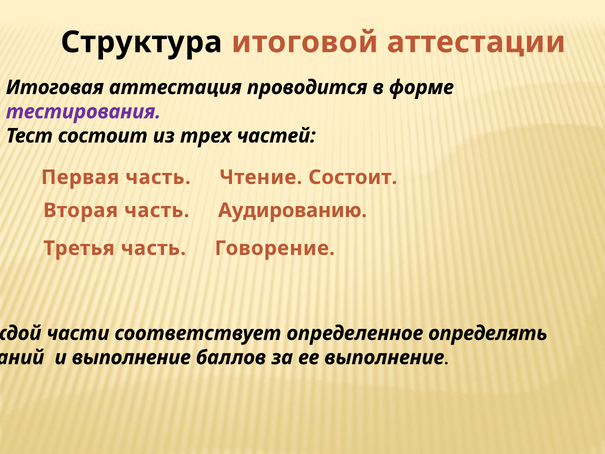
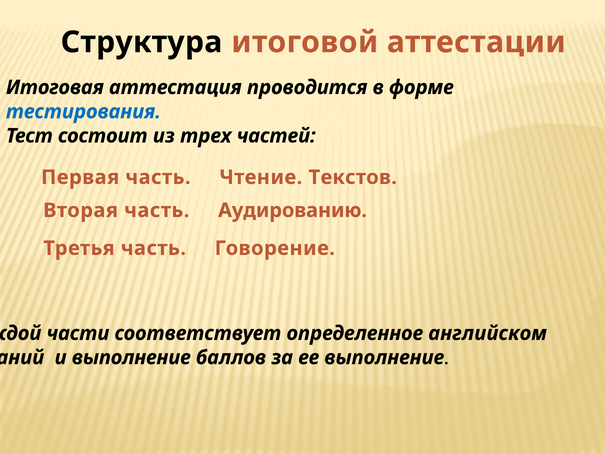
тестирования colour: purple -> blue (83, 112)
Чтение Состоит: Состоит -> Текстов (353, 177)
определять: определять -> английском (488, 333)
